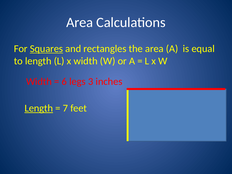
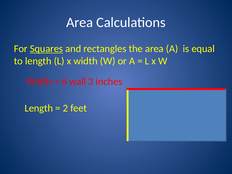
legs: legs -> wall (78, 81)
Length underline: present -> none (39, 108)
7: 7 -> 2 (65, 108)
